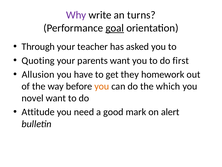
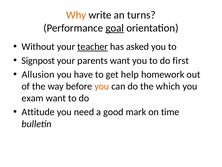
Why colour: purple -> orange (76, 15)
Through: Through -> Without (38, 47)
teacher underline: none -> present (93, 47)
Quoting: Quoting -> Signpost (38, 60)
they: they -> help (130, 74)
novel: novel -> exam (33, 98)
alert: alert -> time (170, 112)
